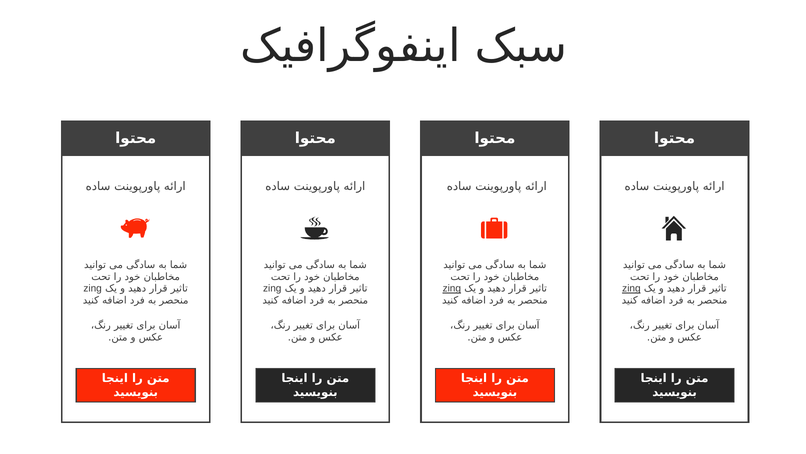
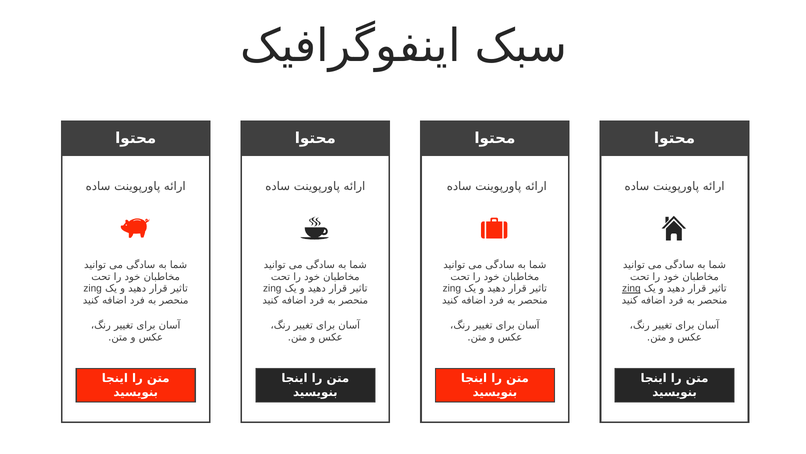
zing underline: present -> none (452, 288)
